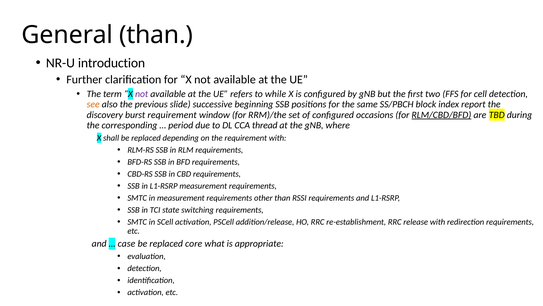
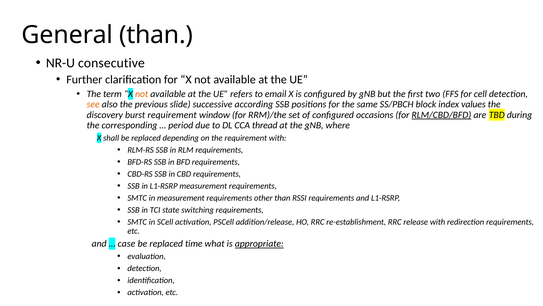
introduction: introduction -> consecutive (111, 63)
not colour: purple -> orange (142, 94)
while: while -> email (276, 94)
beginning: beginning -> according (254, 104)
report: report -> values (473, 104)
core: core -> time (194, 243)
appropriate underline: none -> present (259, 243)
